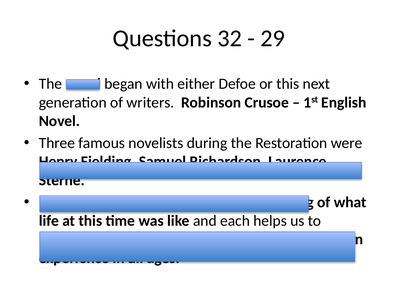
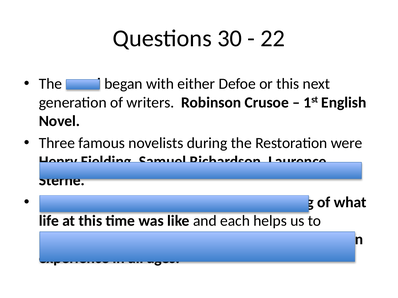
32: 32 -> 30 (230, 39)
29: 29 -> 22 (273, 39)
